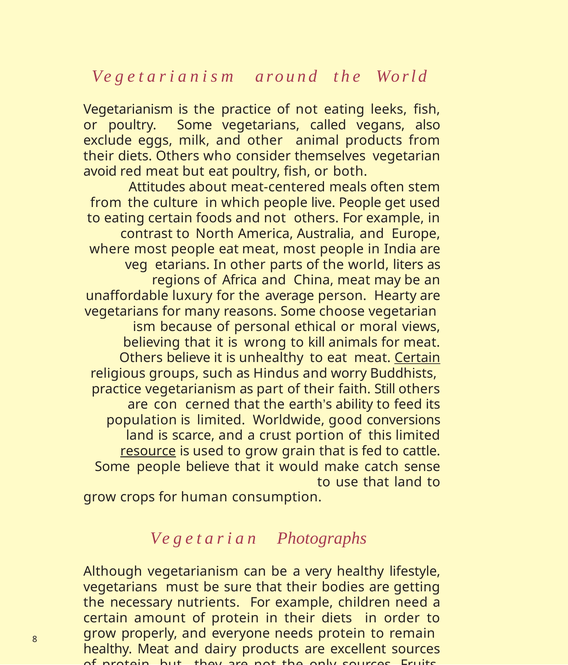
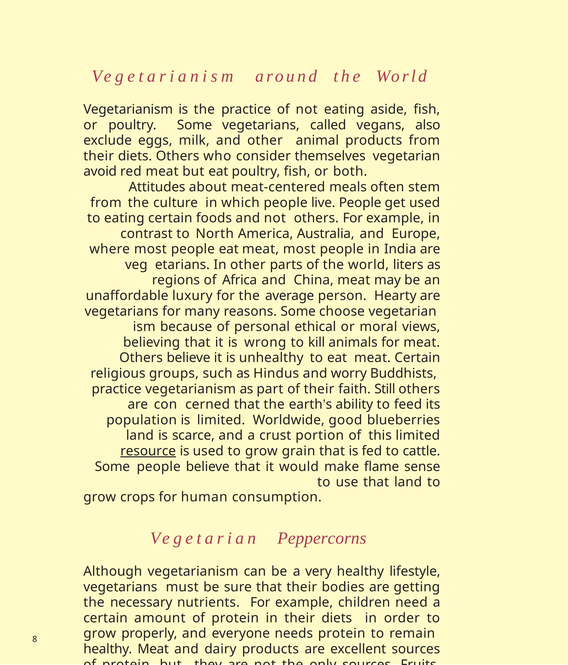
leeks: leeks -> aside (389, 109)
Certain underline: present -> none (417, 358)
conversions: conversions -> blueberries (404, 420)
catch: catch -> flame (382, 466)
Photographs: Photographs -> Peppercorns (322, 538)
